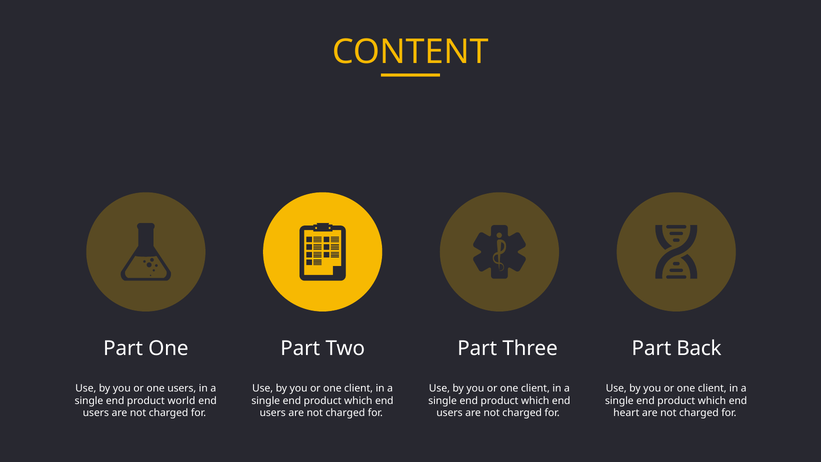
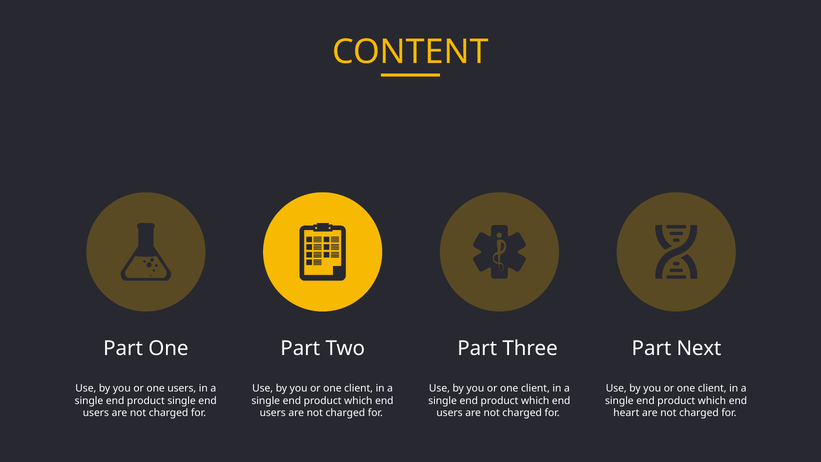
Back: Back -> Next (699, 349)
product world: world -> single (182, 401)
